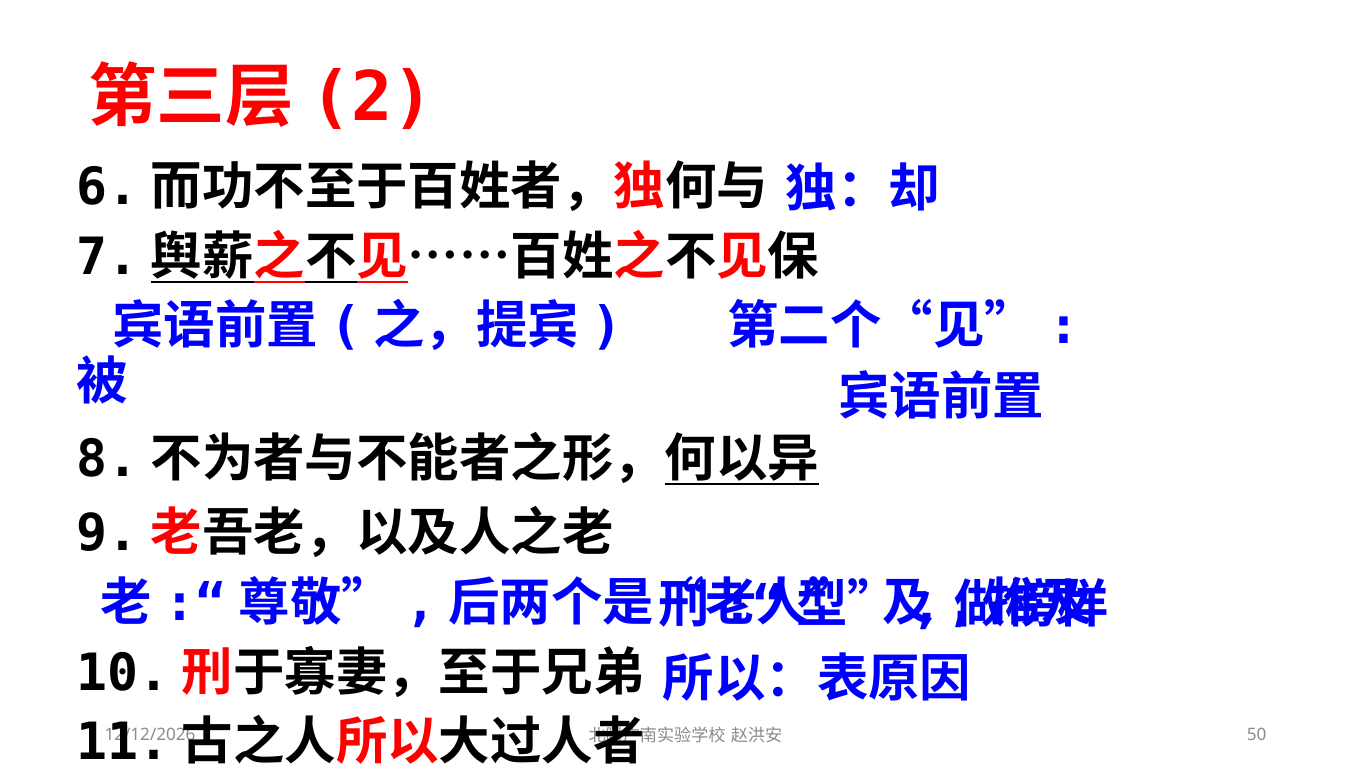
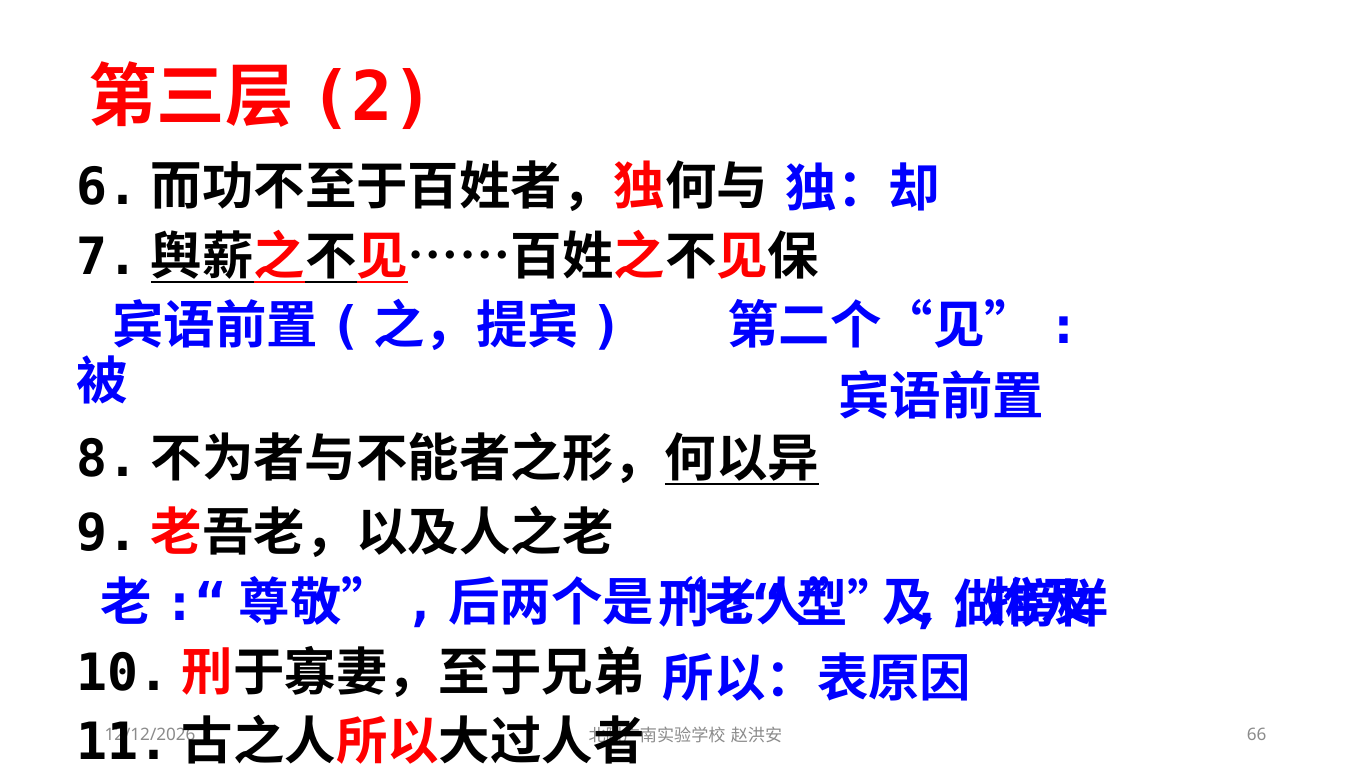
50: 50 -> 66 (1257, 735)
